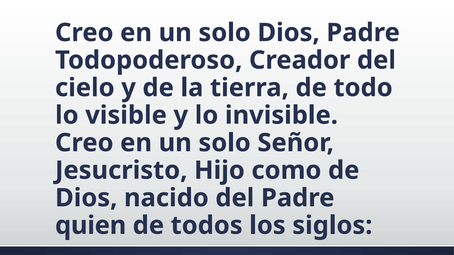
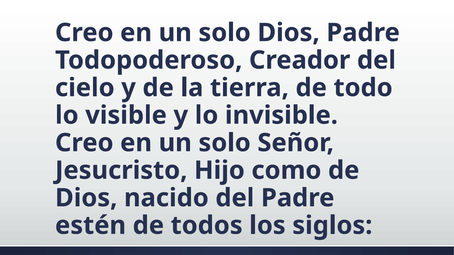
quien: quien -> estén (91, 226)
